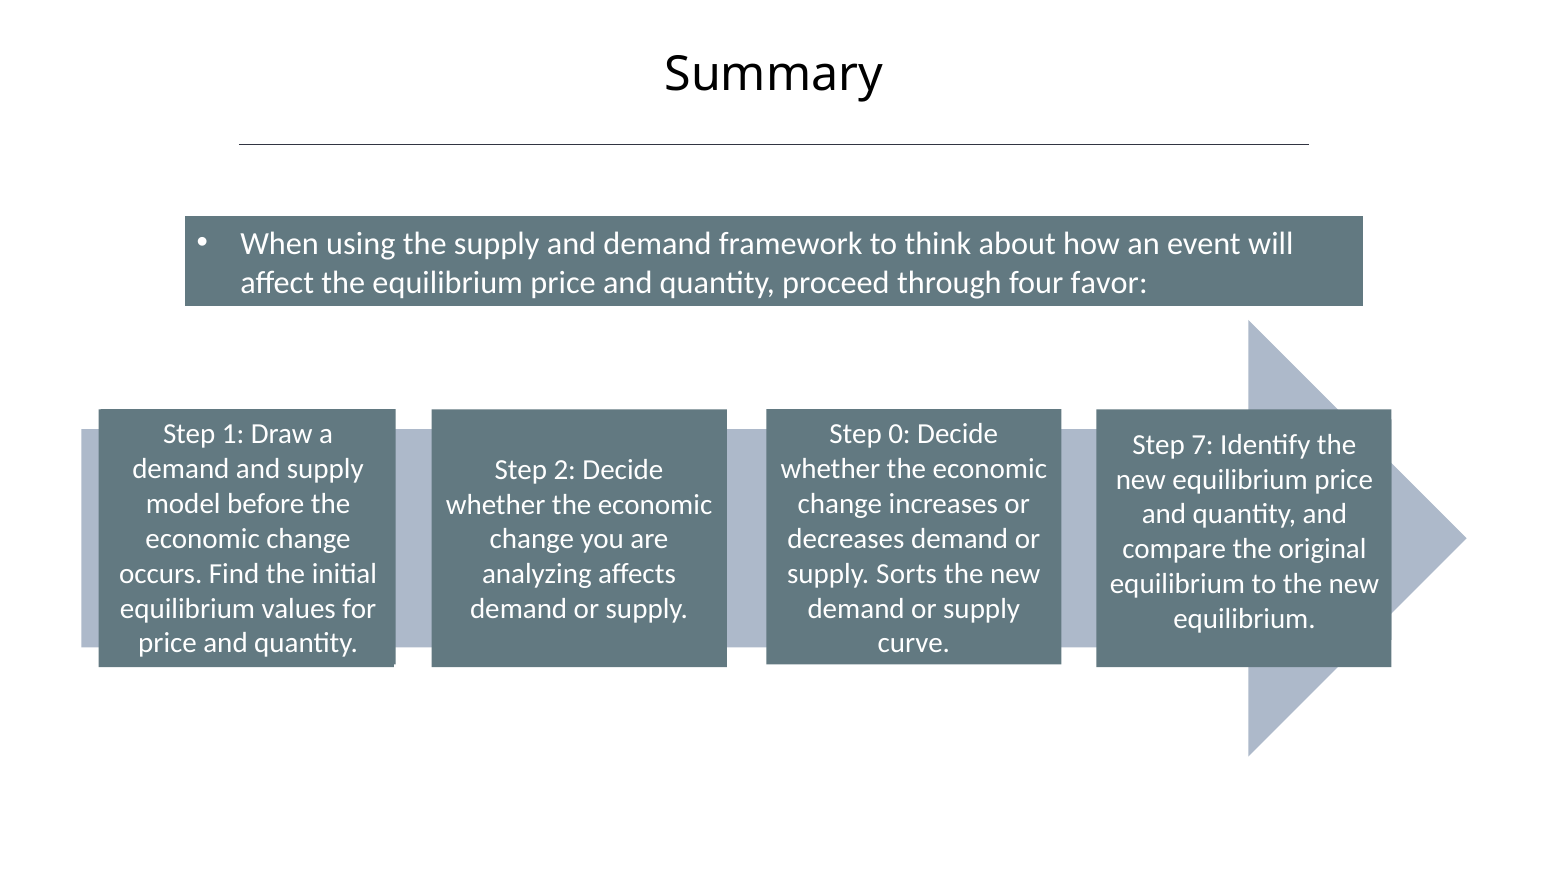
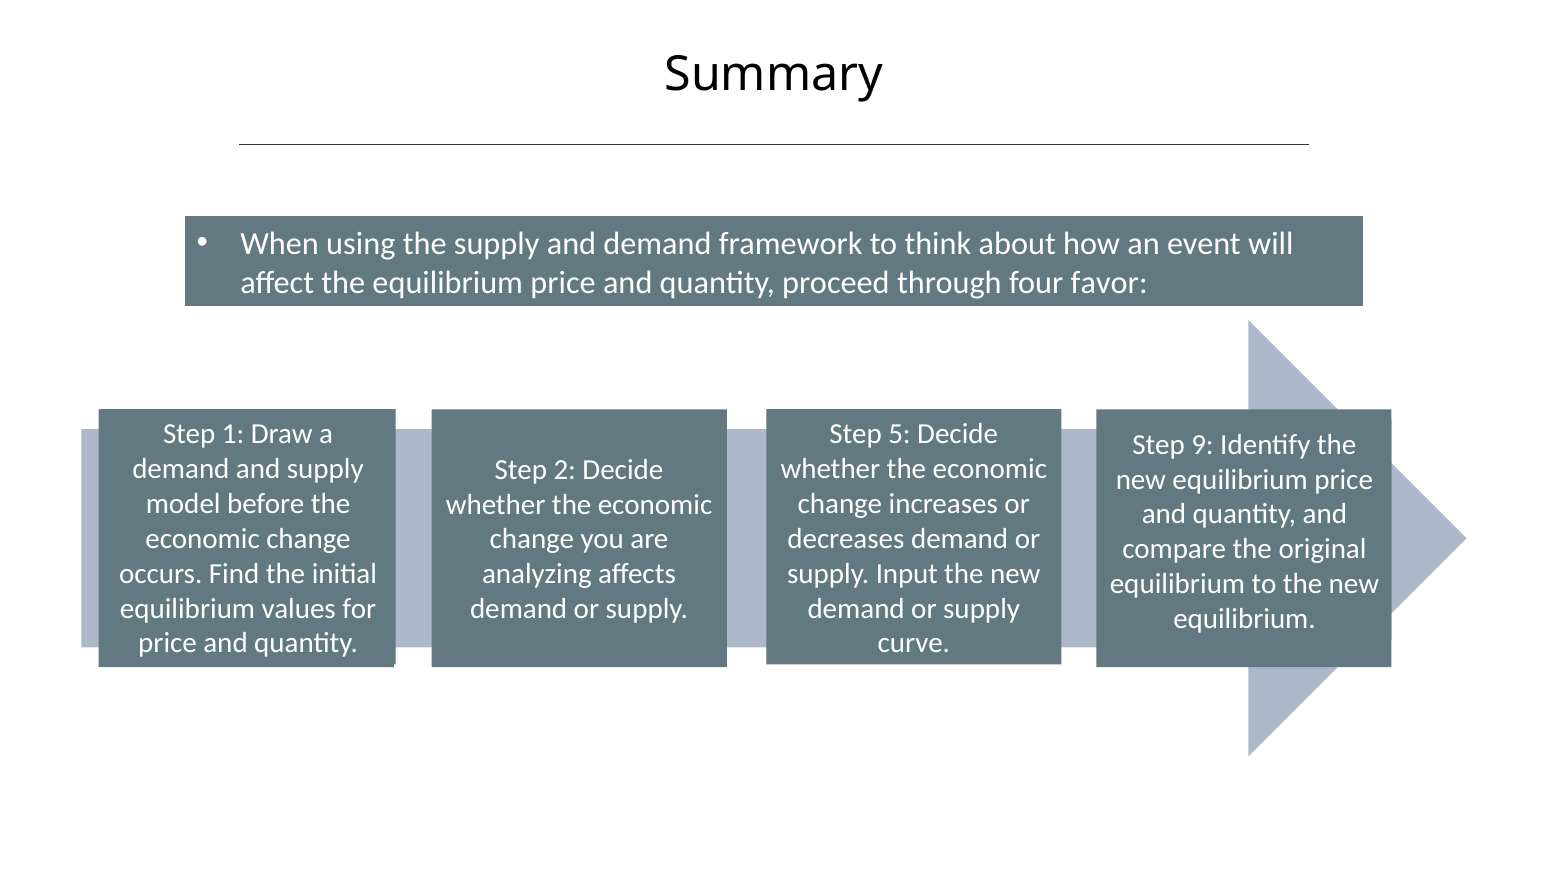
0: 0 -> 5 (899, 434)
7: 7 -> 9 (1202, 445)
Sorts: Sorts -> Input (907, 574)
